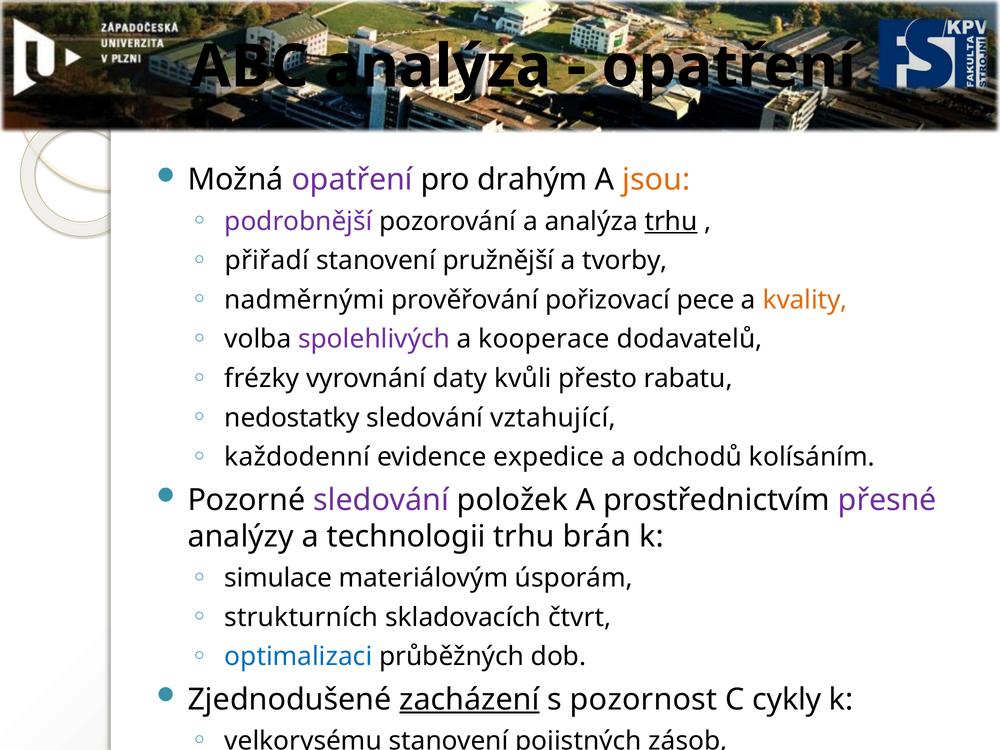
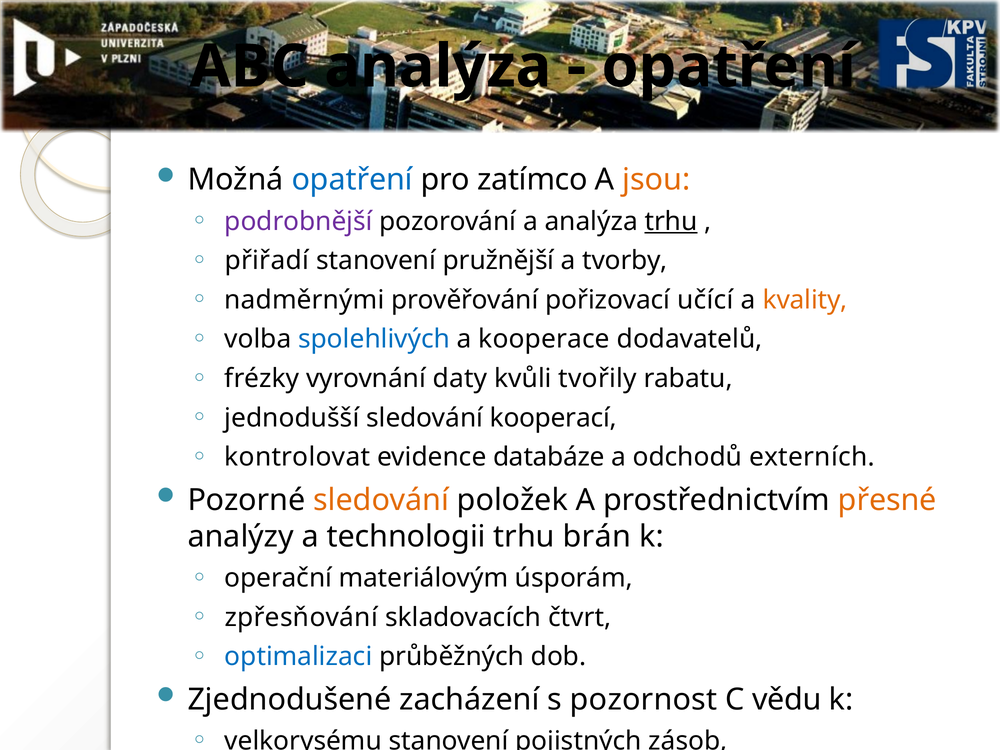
opatření colour: purple -> blue (352, 180)
drahým: drahým -> zatímco (532, 180)
pece: pece -> učící (706, 300)
spolehlivých colour: purple -> blue (374, 339)
přesto: přesto -> tvořily (598, 379)
nedostatky: nedostatky -> jednodušší (292, 418)
vztahující: vztahující -> kooperací (553, 418)
každodenní: každodenní -> kontrolovat (297, 457)
expedice: expedice -> databáze (549, 457)
kolísáním: kolísáním -> externích (812, 457)
sledování colour: purple -> orange (381, 500)
přesné colour: purple -> orange (887, 500)
simulace: simulace -> operační (278, 578)
strukturních: strukturních -> zpřesňování (301, 617)
zacházení underline: present -> none (469, 699)
cykly: cykly -> vědu (787, 699)
